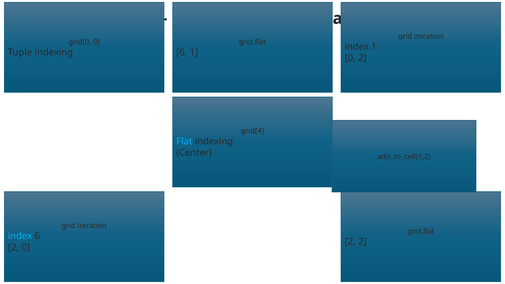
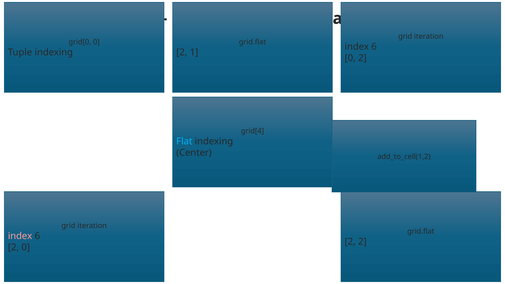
1: 1 -> 6 (374, 47)
6: 6 -> 2 (182, 52)
index colour: light blue -> pink (20, 236)
